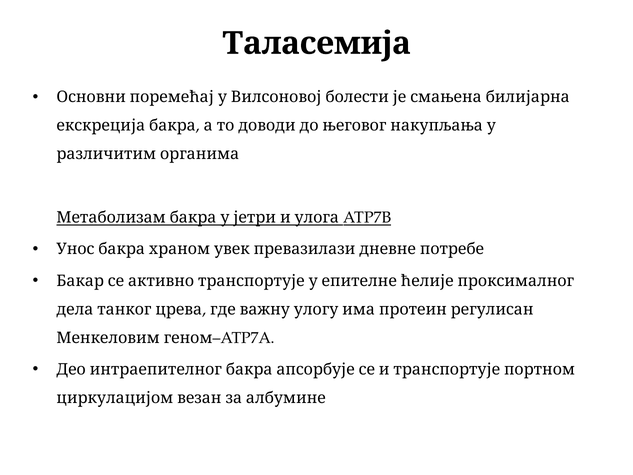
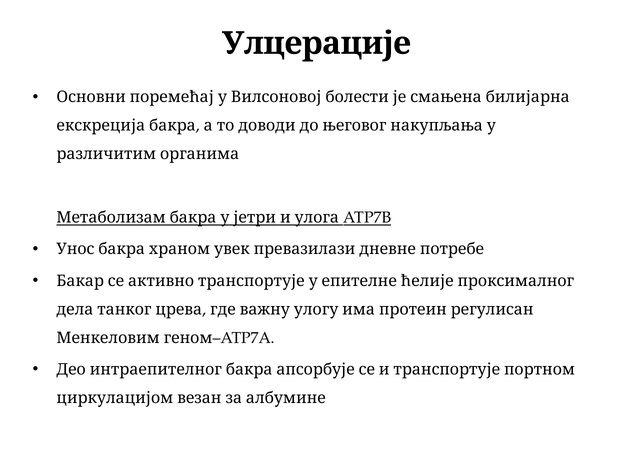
Таласемија: Таласемија -> Улцерације (317, 43)
